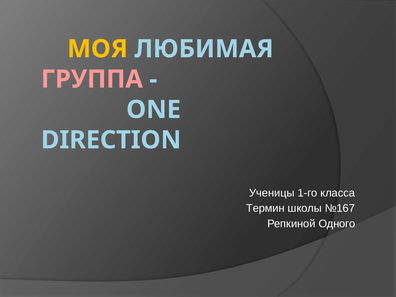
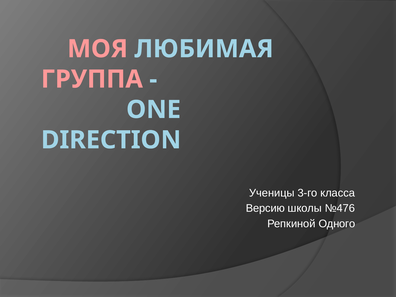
МОЯ colour: yellow -> pink (98, 49)
1-го: 1-го -> 3-го (307, 193)
Термин: Термин -> Версию (265, 208)
№167: №167 -> №476 (340, 208)
